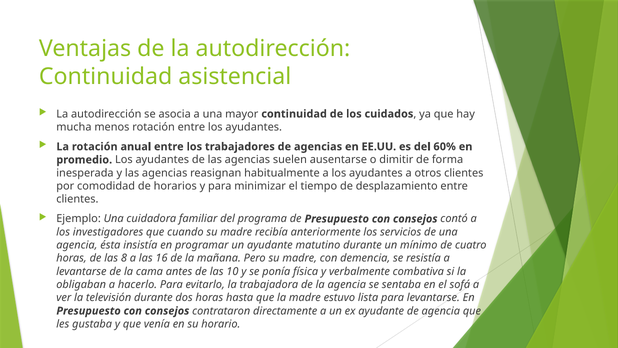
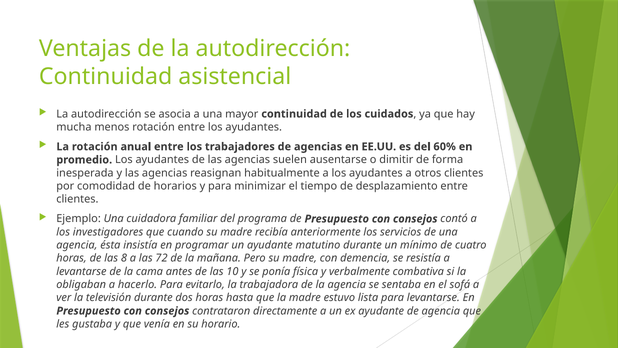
16: 16 -> 72 (162, 258)
